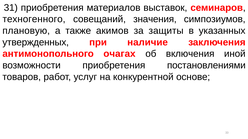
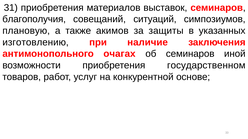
техногенного: техногенного -> благополучия (34, 19)
значения: значения -> ситуаций (155, 19)
утвержденных: утвержденных -> изготовлению (36, 42)
об включения: включения -> семинаров (190, 54)
постановлениями: постановлениями -> государственном (206, 66)
